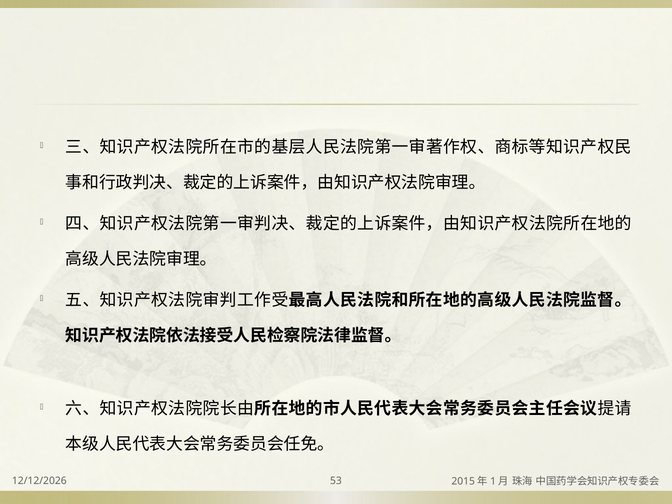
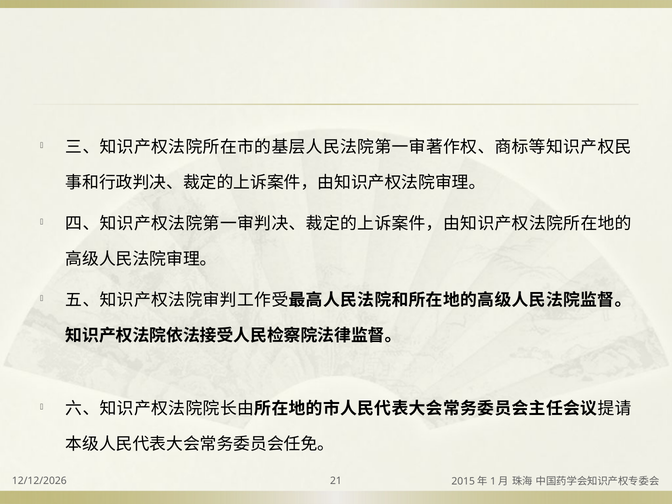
53: 53 -> 21 (336, 481)
